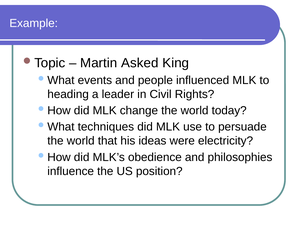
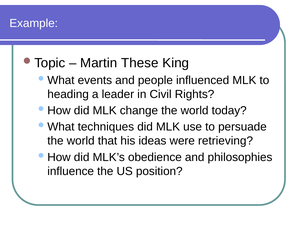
Asked: Asked -> These (140, 63)
electricity: electricity -> retrieving (226, 141)
